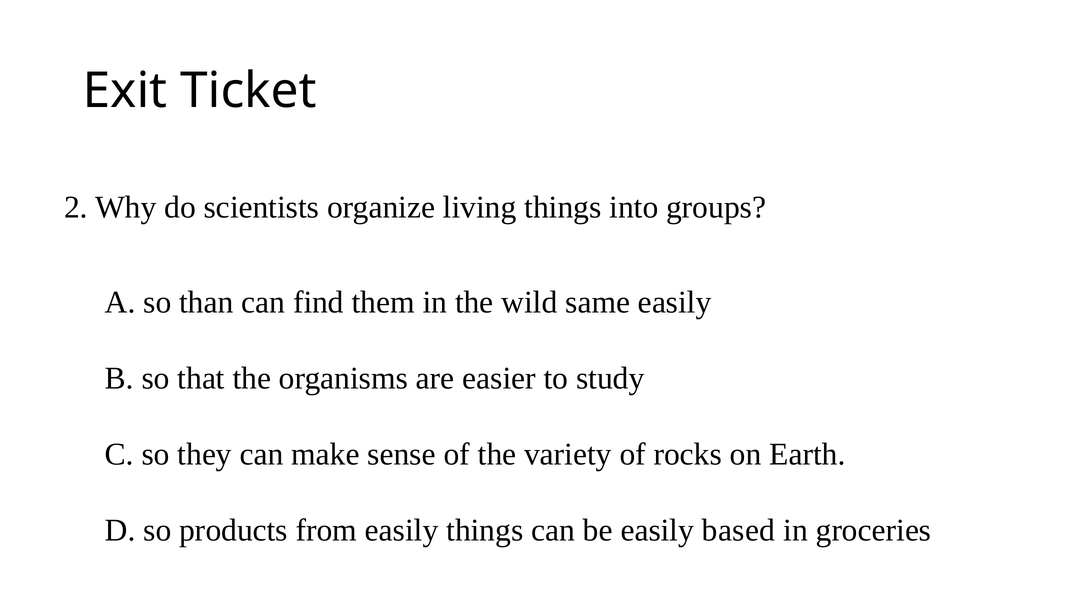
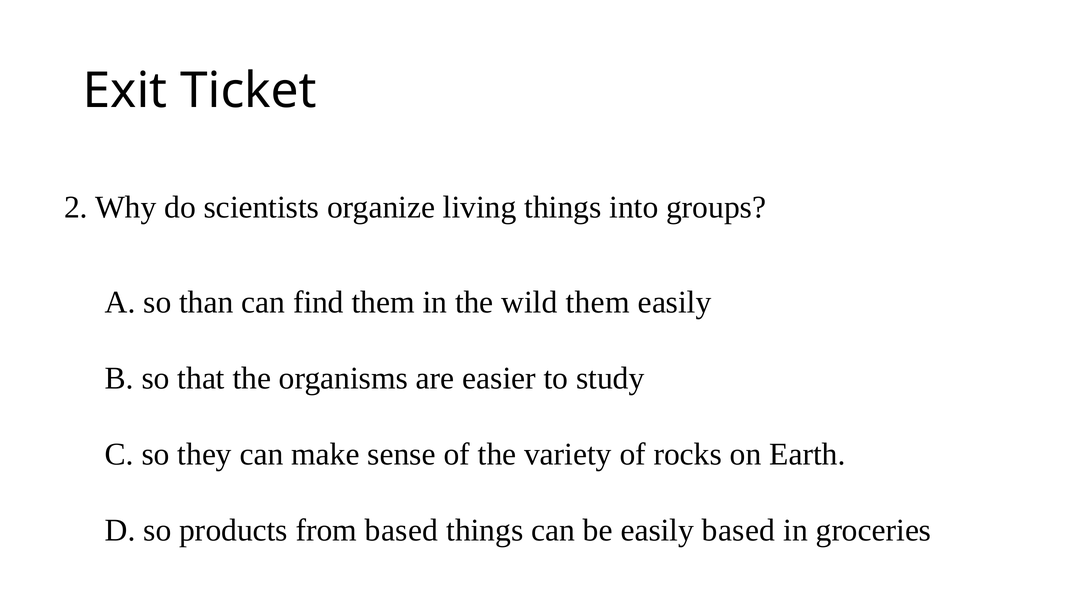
wild same: same -> them (598, 303)
from easily: easily -> based (402, 531)
